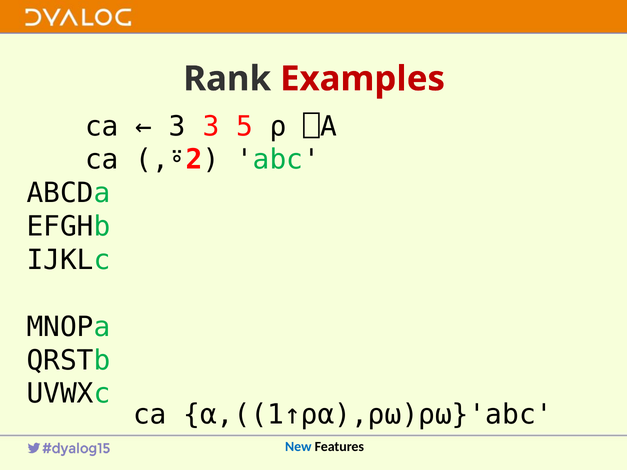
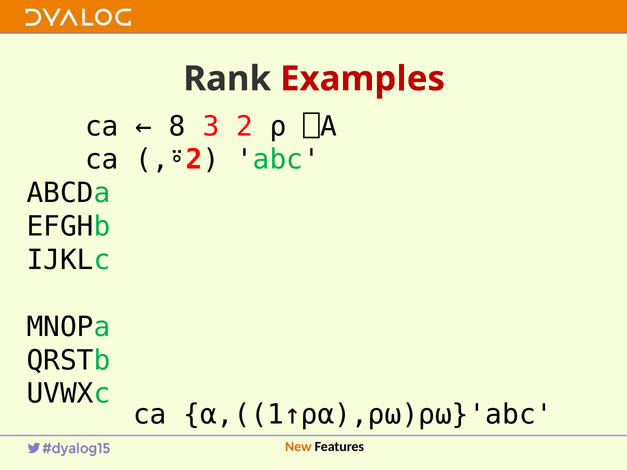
3: 3 -> 8 (177, 126)
5: 5 -> 2 (245, 126)
New colour: blue -> orange (298, 447)
